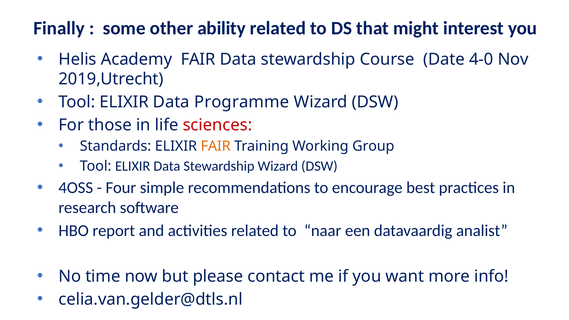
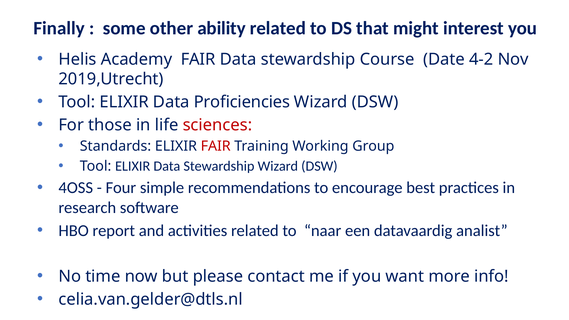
4-0: 4-0 -> 4-2 (481, 59)
Programme: Programme -> Proficiencies (242, 102)
FAIR colour: orange -> red (216, 146)
